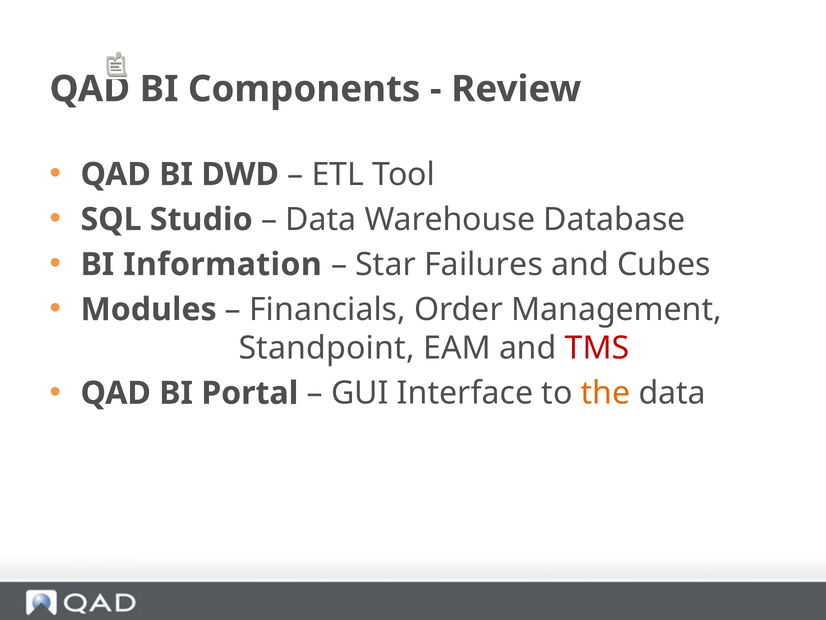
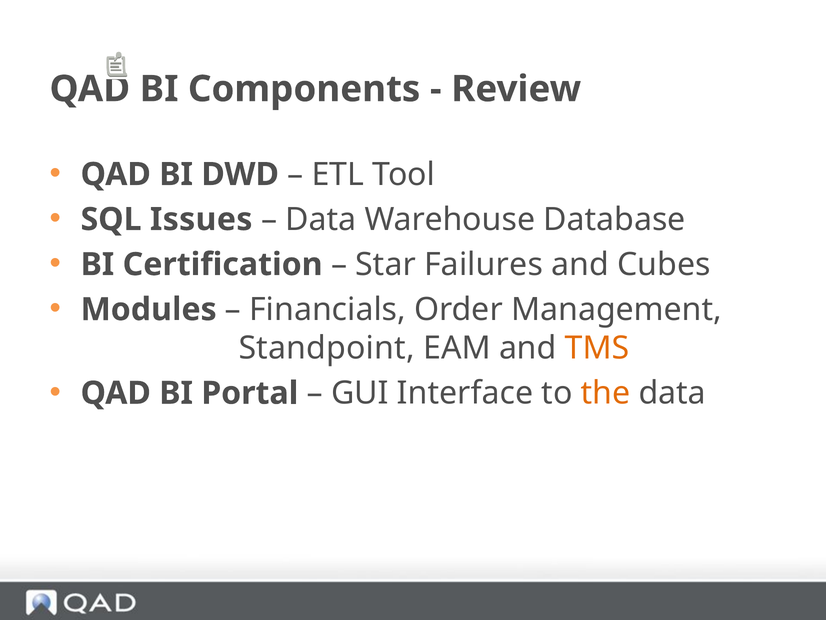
Studio: Studio -> Issues (201, 219)
Information: Information -> Certification (223, 264)
TMS colour: red -> orange (597, 348)
